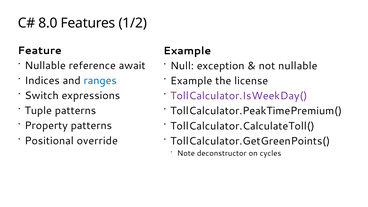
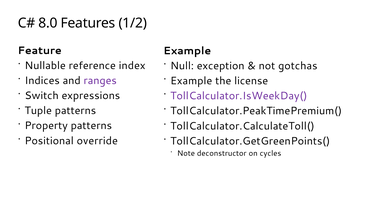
await: await -> index (132, 66)
not nullable: nullable -> gotchas (298, 66)
ranges colour: blue -> purple (100, 81)
